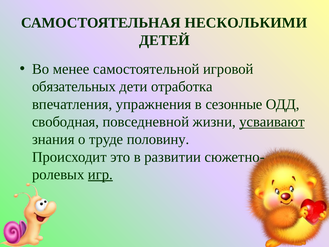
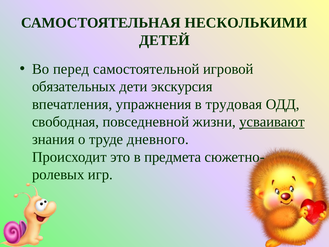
менее: менее -> перед (71, 69)
отработка: отработка -> экскурсия (182, 87)
сезонные: сезонные -> трудовая (234, 104)
половину: половину -> дневного (158, 139)
развитии: развитии -> предмета (173, 157)
игр underline: present -> none (100, 174)
